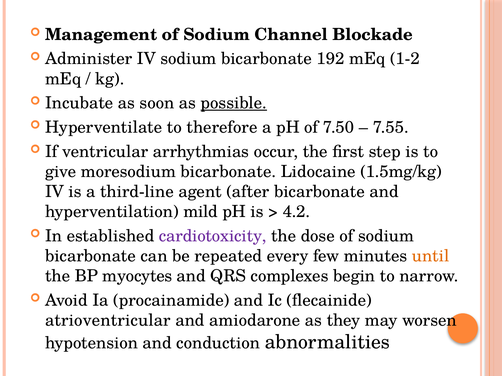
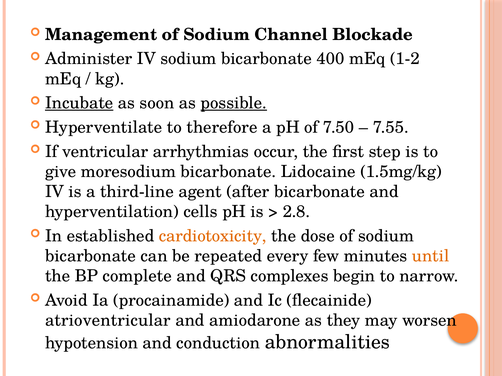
192: 192 -> 400 (331, 59)
Incubate underline: none -> present (79, 103)
mild: mild -> cells (201, 212)
4.2: 4.2 -> 2.8 (296, 212)
cardiotoxicity colour: purple -> orange (213, 236)
myocytes: myocytes -> complete (137, 276)
